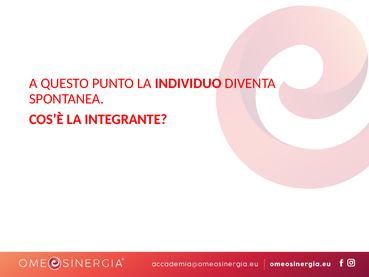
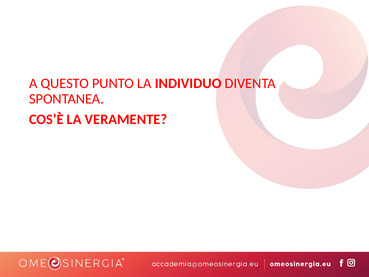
INTEGRANTE: INTEGRANTE -> VERAMENTE (126, 119)
